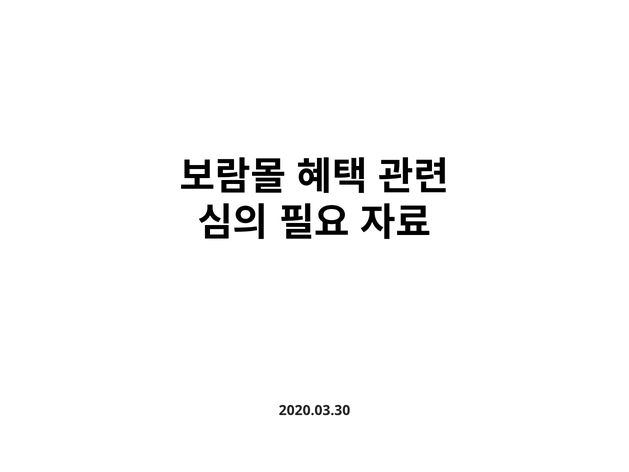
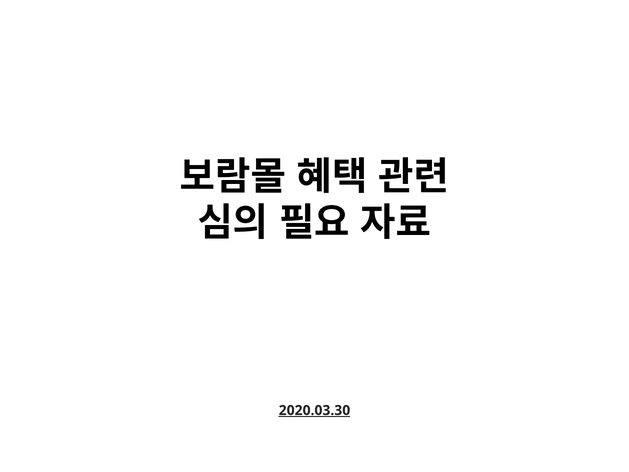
2020.03.30 underline: none -> present (314, 410)
